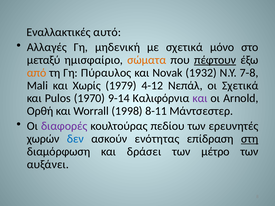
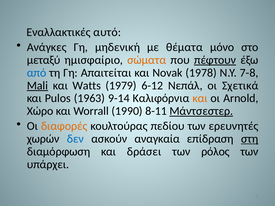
Αλλαγές: Αλλαγές -> Ανάγκες (47, 47)
με σχετικά: σχετικά -> θέματα (184, 47)
από colour: orange -> blue (37, 73)
Πύραυλος: Πύραυλος -> Απαιτείται (106, 73)
1932: 1932 -> 1978 (201, 73)
Mali underline: none -> present (37, 86)
Χωρίς: Χωρίς -> Watts (87, 86)
4-12: 4-12 -> 6-12 (152, 86)
1970: 1970 -> 1963 (89, 98)
και colour: purple -> orange (200, 98)
Ορθή: Ορθή -> Χώρο (40, 111)
1998: 1998 -> 1990 (127, 111)
Μάντσεστερ underline: none -> present (201, 111)
διαφορές colour: purple -> orange (64, 126)
ενότητας: ενότητας -> αναγκαία (157, 139)
μέτρο: μέτρο -> ρόλος (215, 152)
αυξάνει: αυξάνει -> υπάρχει (48, 165)
